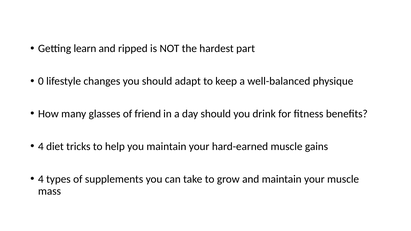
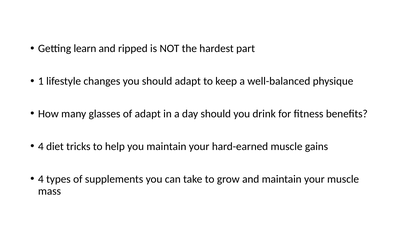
0: 0 -> 1 (41, 81)
of friend: friend -> adapt (148, 114)
